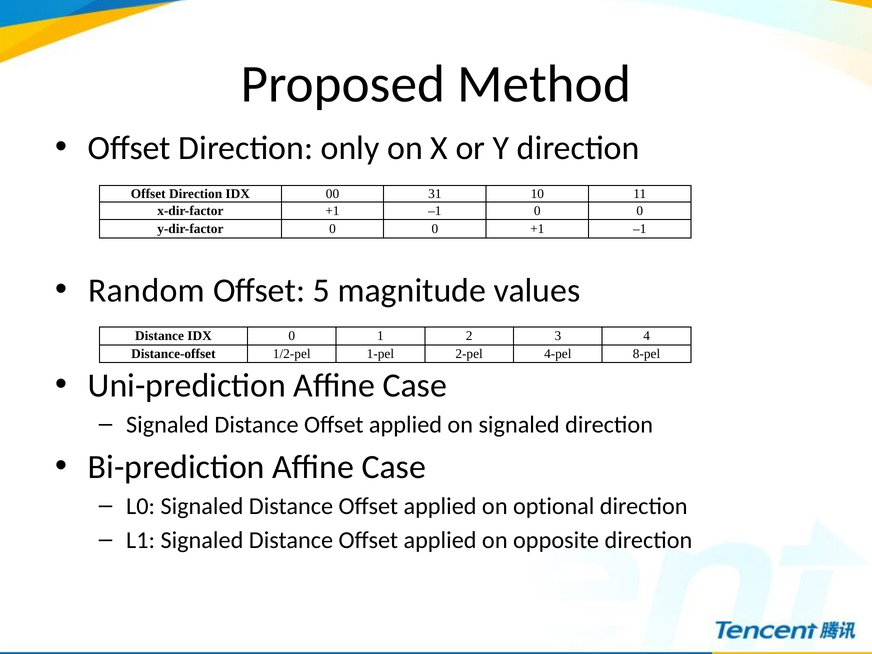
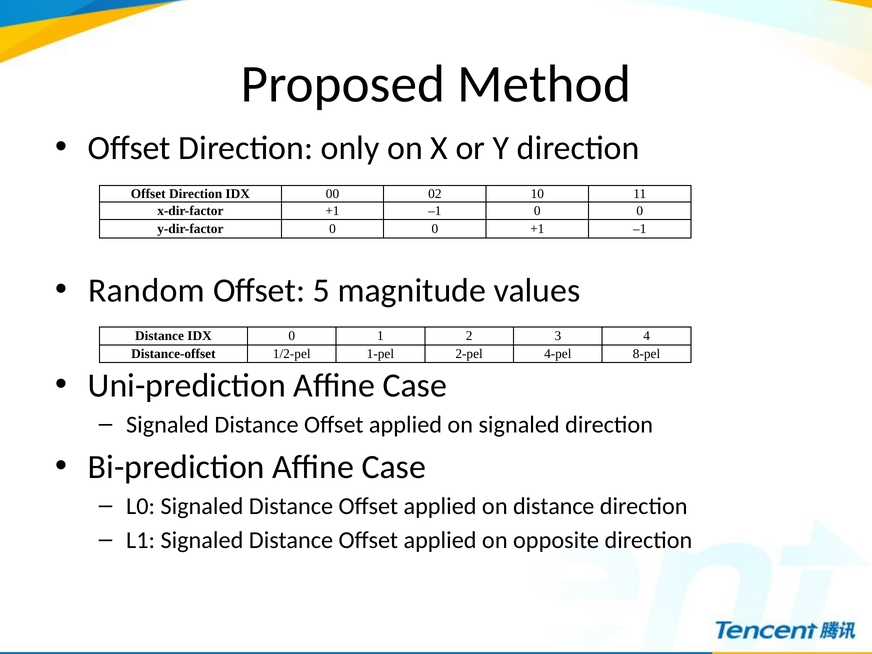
31: 31 -> 02 (435, 194)
on optional: optional -> distance (554, 506)
